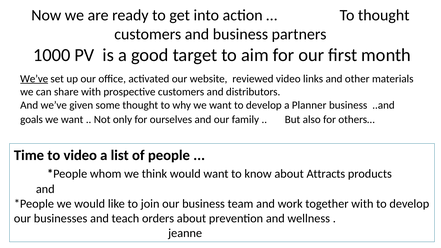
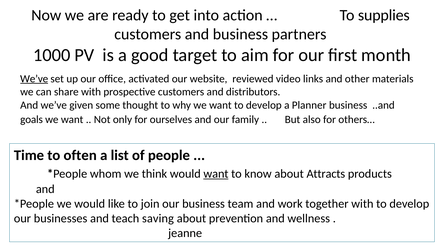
To thought: thought -> supplies (384, 15)
to video: video -> often (80, 155)
want underline: none -> present (216, 174)
orders: orders -> saving (158, 218)
